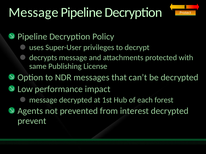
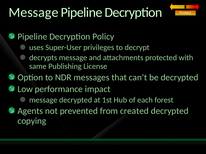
interest: interest -> created (134, 111)
prevent: prevent -> copying (32, 121)
